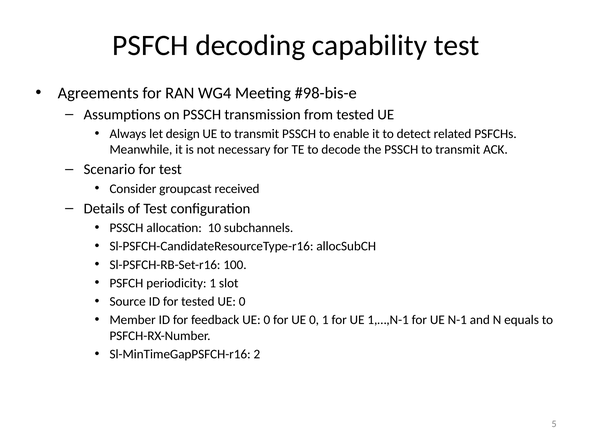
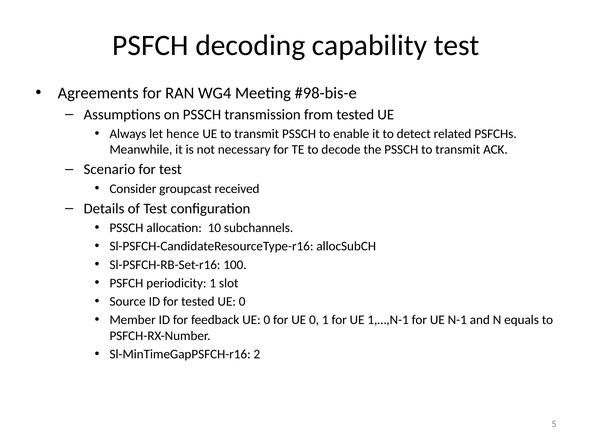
design: design -> hence (183, 134)
